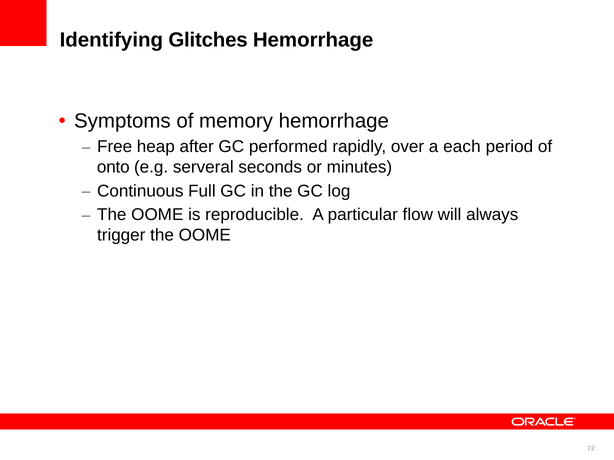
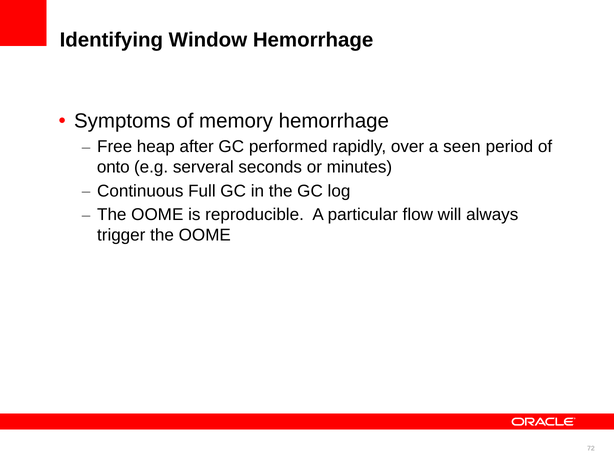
Glitches: Glitches -> Window (208, 40)
each: each -> seen (462, 147)
